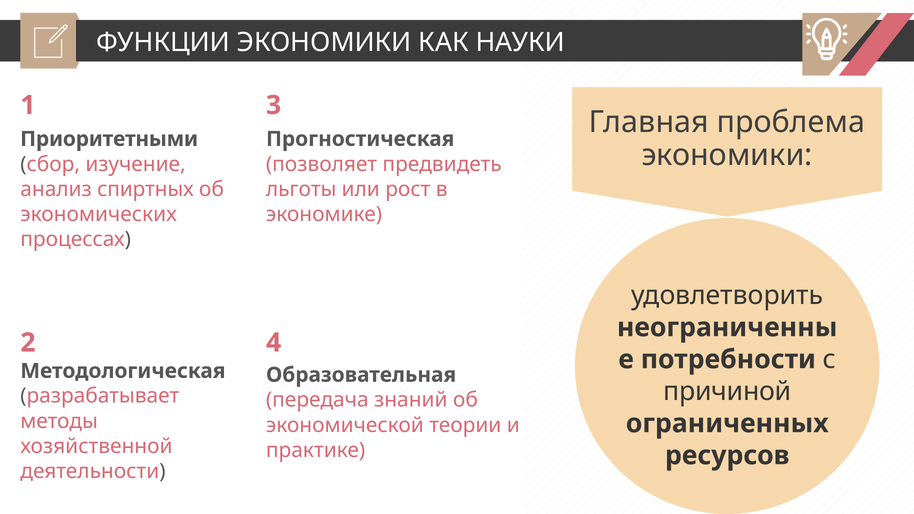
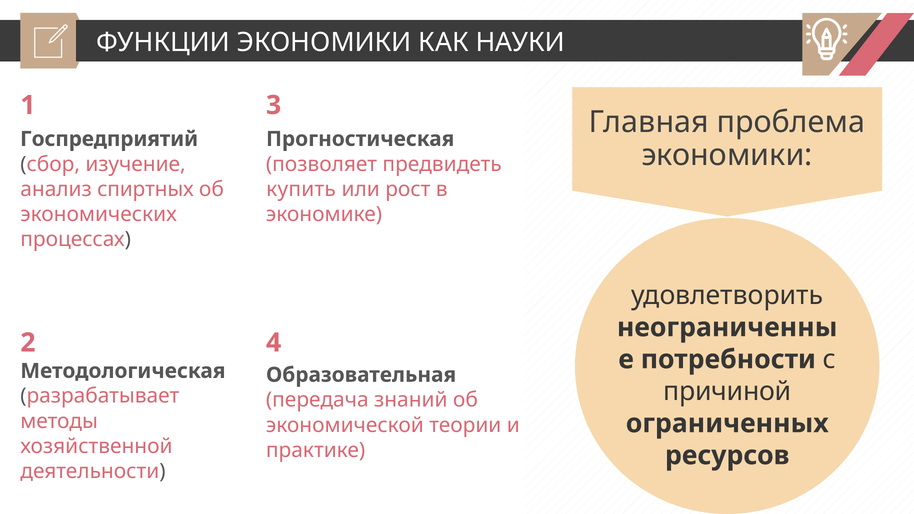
Приоритетными: Приоритетными -> Госпредприятий (109, 139)
льготы: льготы -> купить (301, 189)
